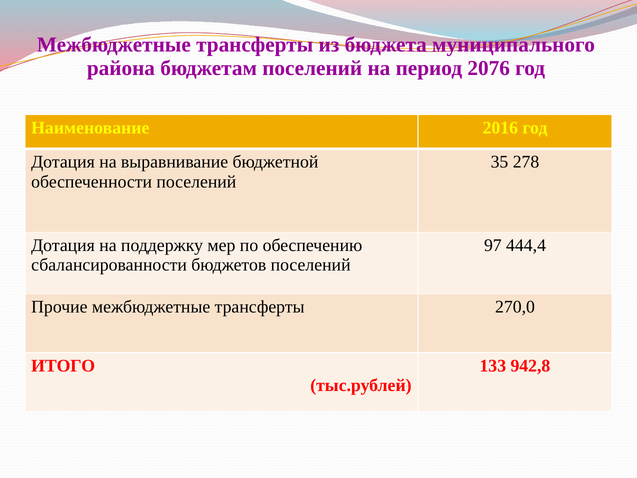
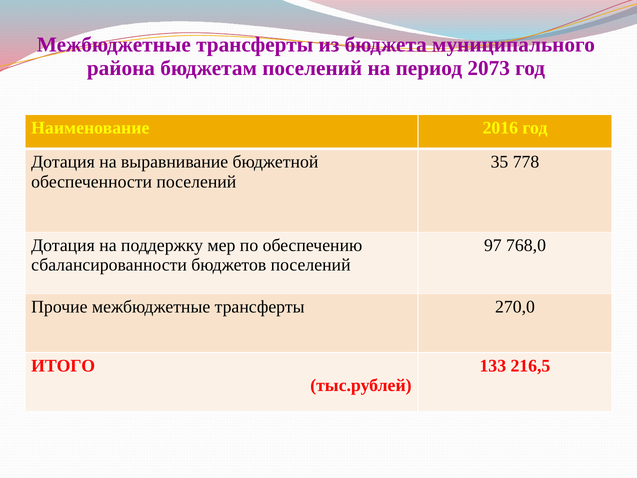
2076: 2076 -> 2073 (489, 68)
278: 278 -> 778 (526, 162)
444,4: 444,4 -> 768,0 (526, 245)
942,8: 942,8 -> 216,5 (530, 365)
